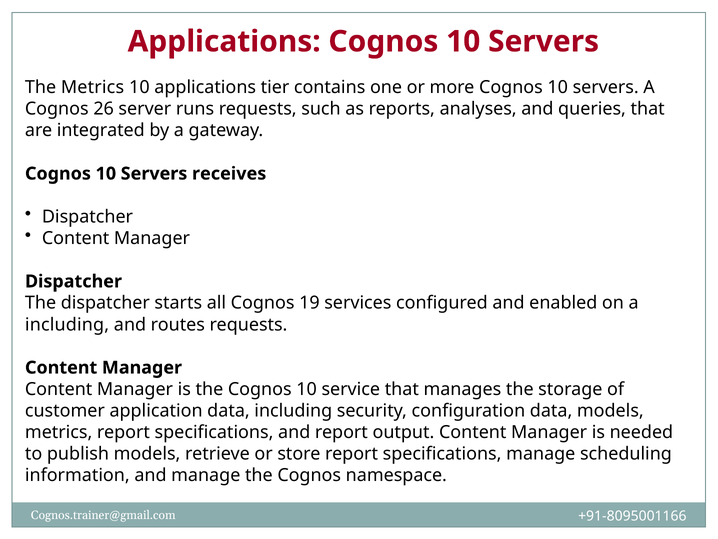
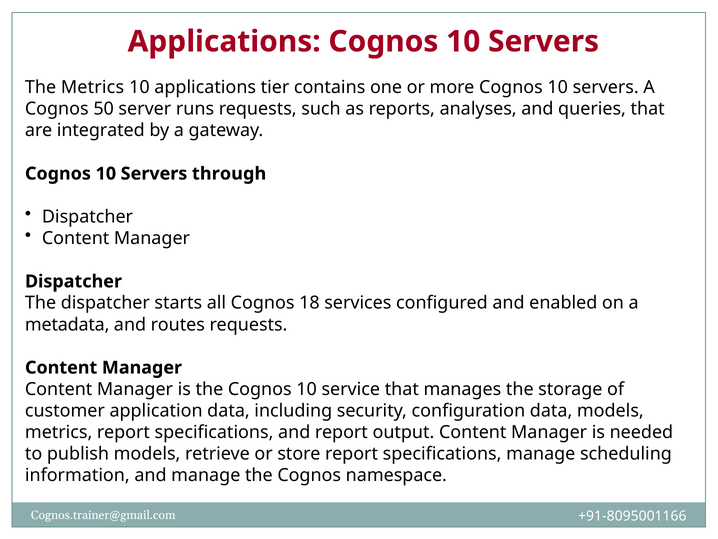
26: 26 -> 50 (104, 109)
receives: receives -> through (229, 173)
19: 19 -> 18 (309, 303)
including: including -> metadata (67, 324)
